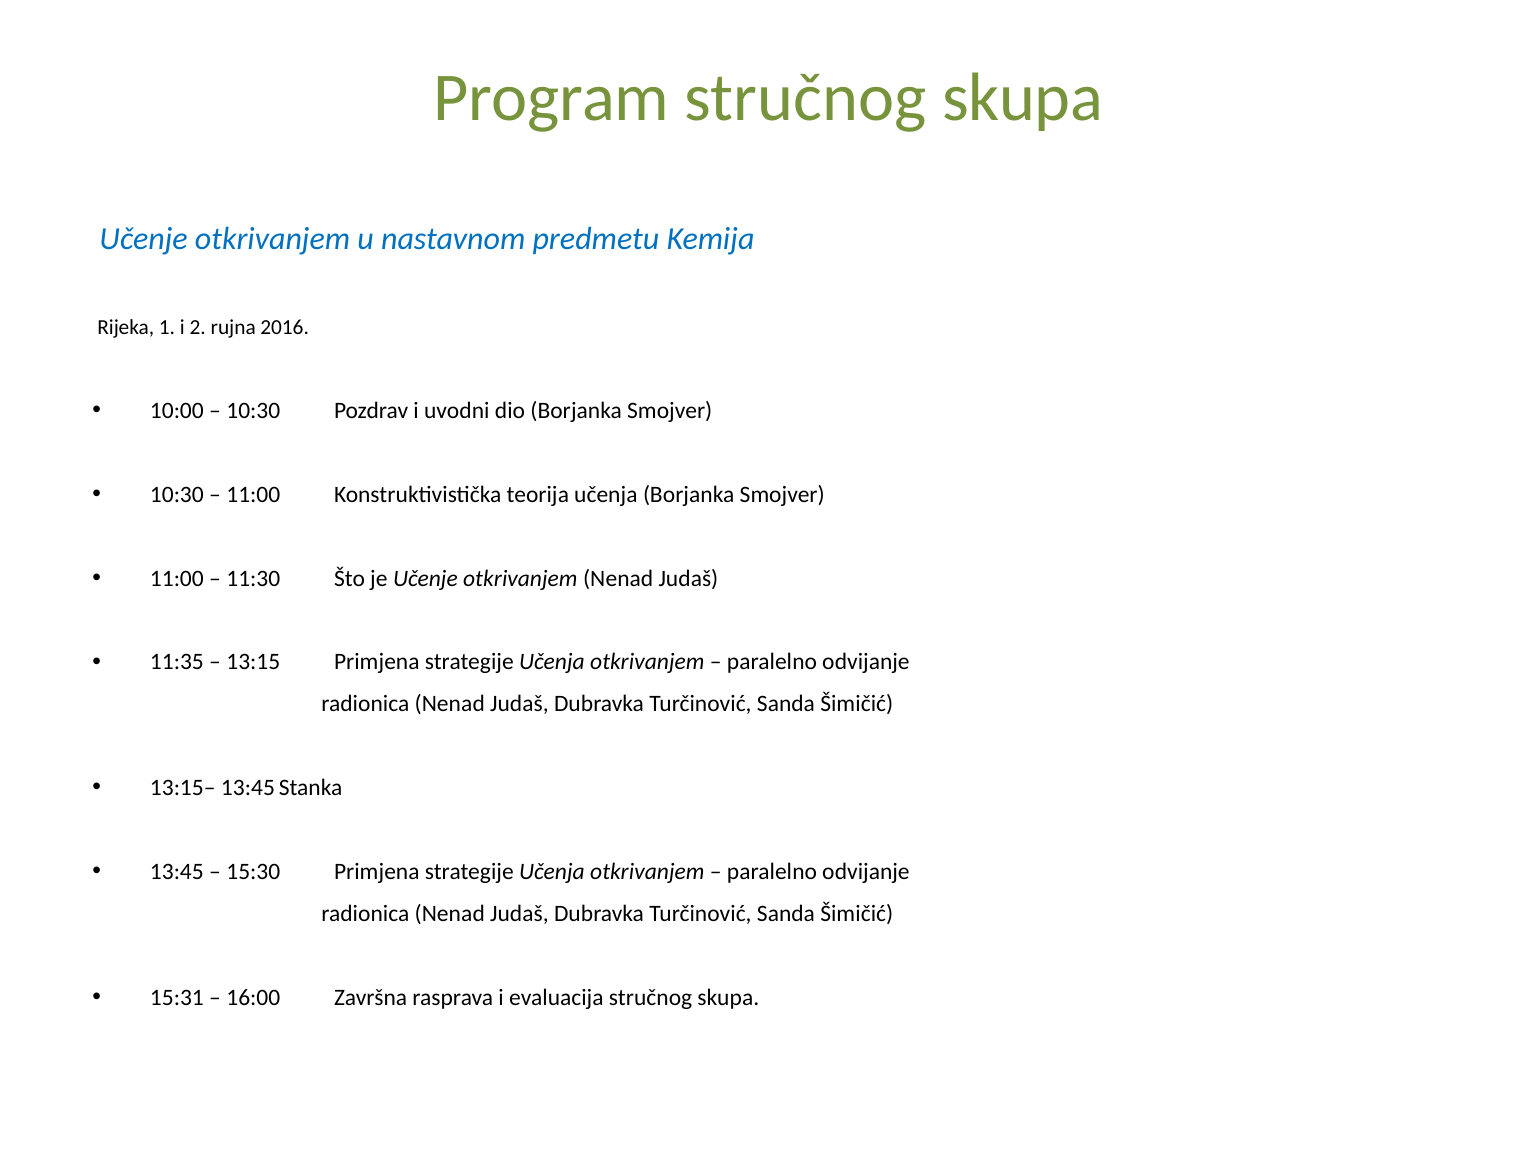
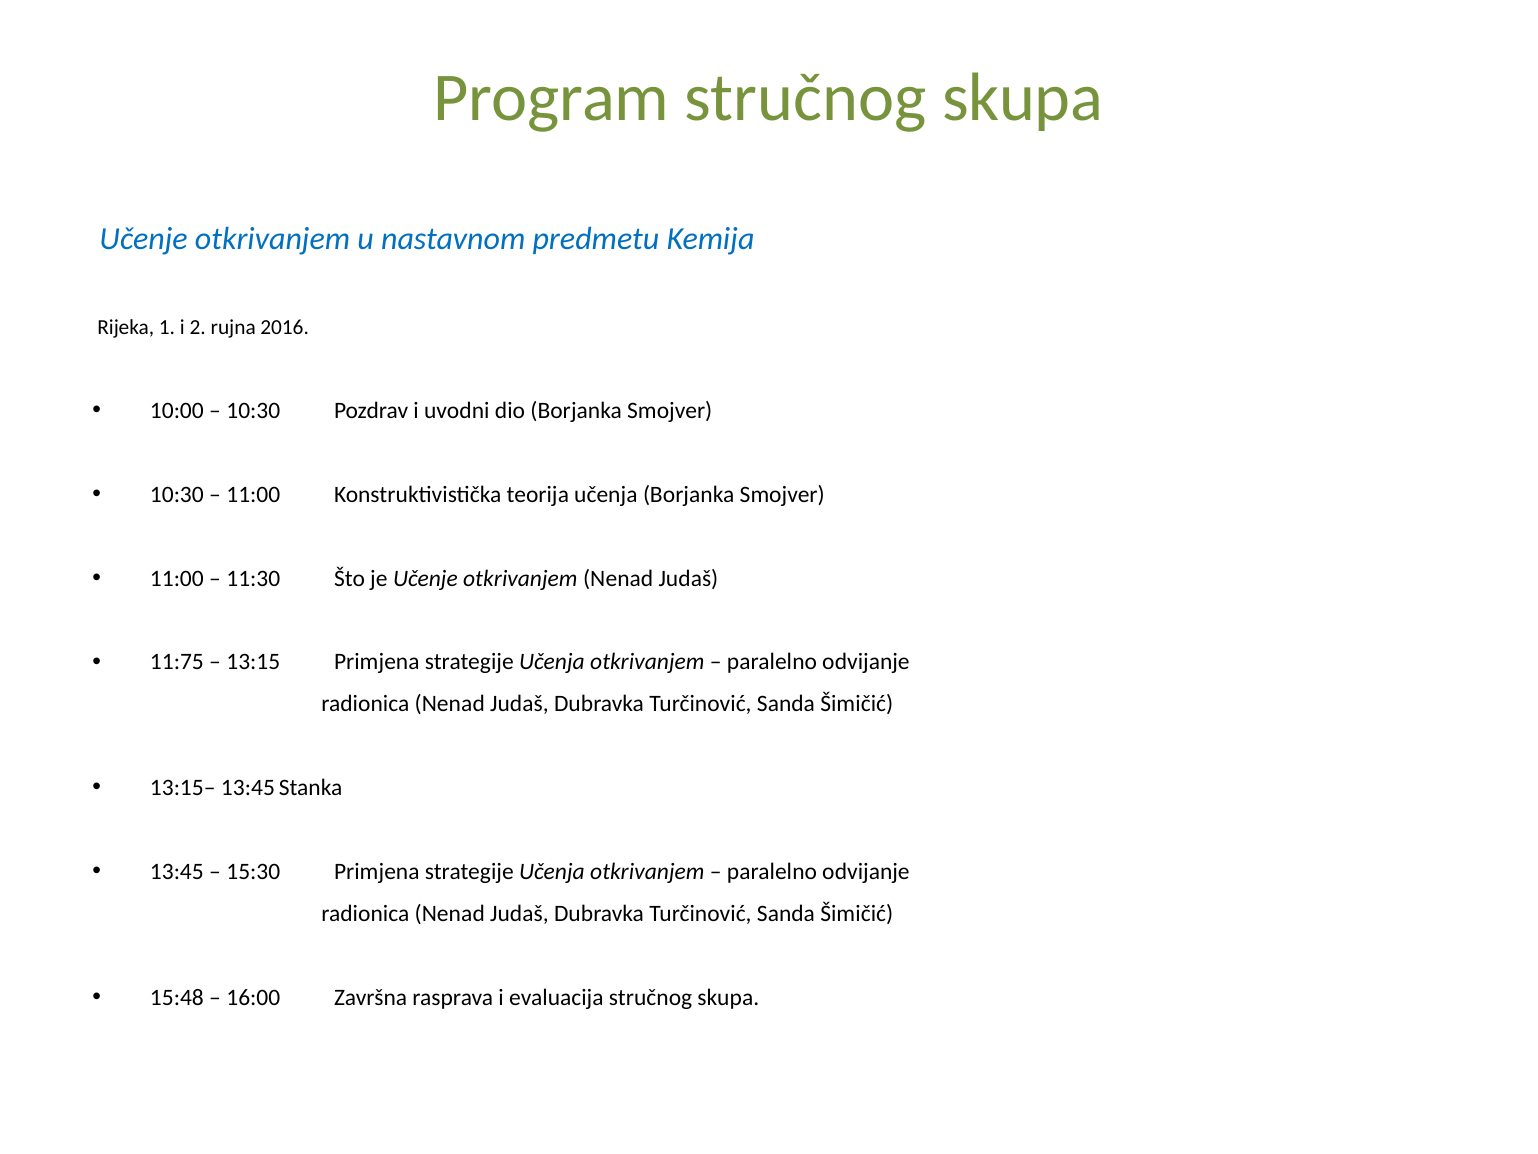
11:35: 11:35 -> 11:75 (177, 662)
15:31: 15:31 -> 15:48 (177, 997)
